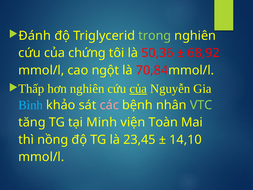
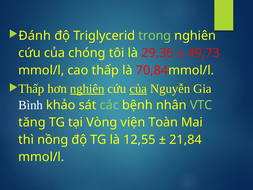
chứng: chứng -> chóng (87, 53)
50,36: 50,36 -> 29,36 (157, 53)
68,92: 68,92 -> 49,73 (204, 53)
cao ngột: ngột -> thấp (105, 70)
nghiên underline: none -> present (87, 89)
Bình colour: light blue -> white (31, 105)
các colour: pink -> light green (109, 105)
Minh: Minh -> Vòng (102, 122)
23,45: 23,45 -> 12,55 (139, 139)
14,10: 14,10 -> 21,84 (186, 139)
